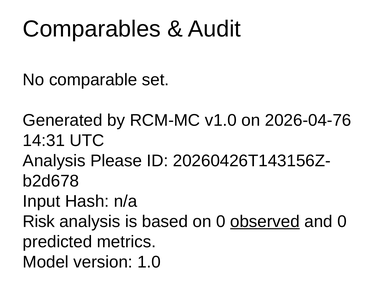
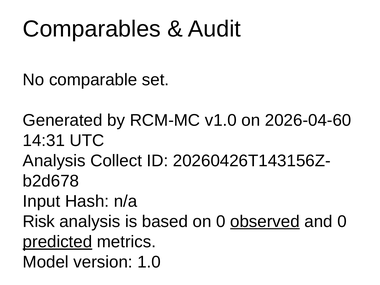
2026-04-76: 2026-04-76 -> 2026-04-60 (308, 120)
Please: Please -> Collect (116, 161)
predicted underline: none -> present (57, 242)
